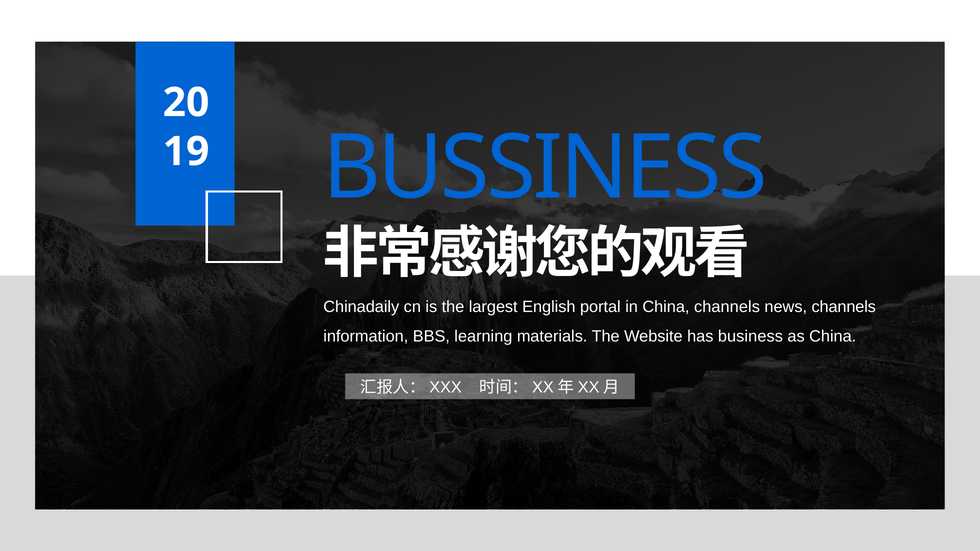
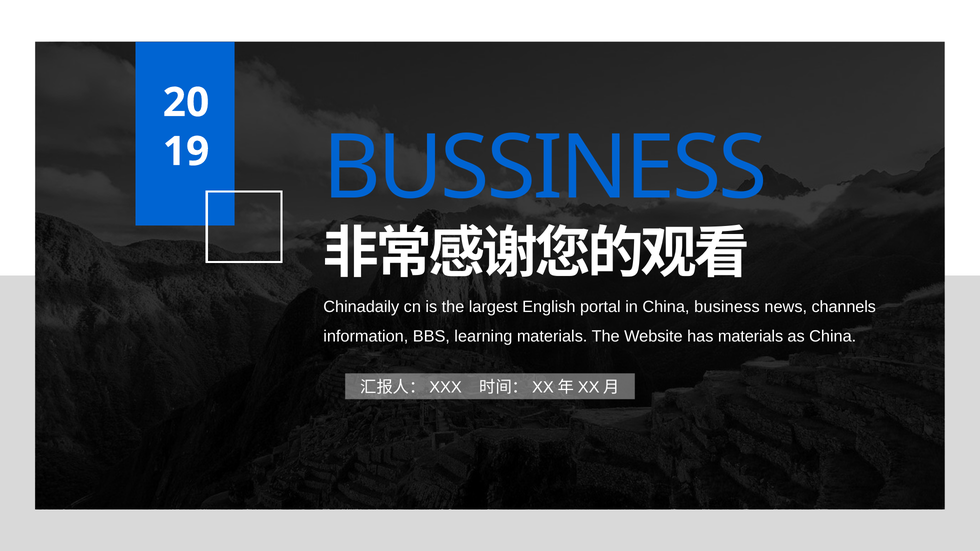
China channels: channels -> business (727, 307)
has business: business -> materials (751, 336)
